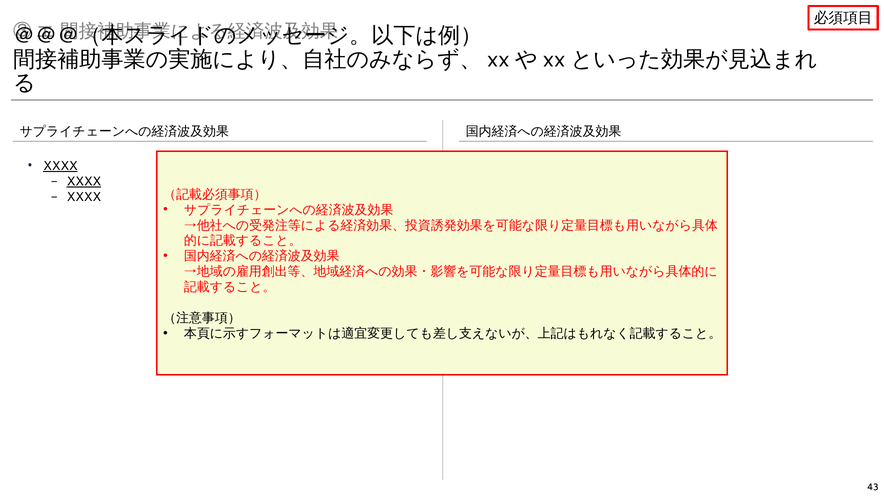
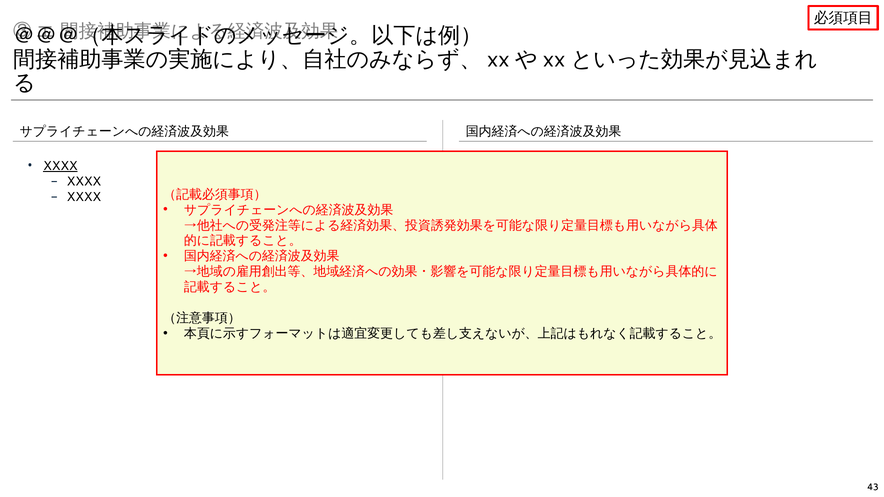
XXXX underline: present -> none (84, 181)
